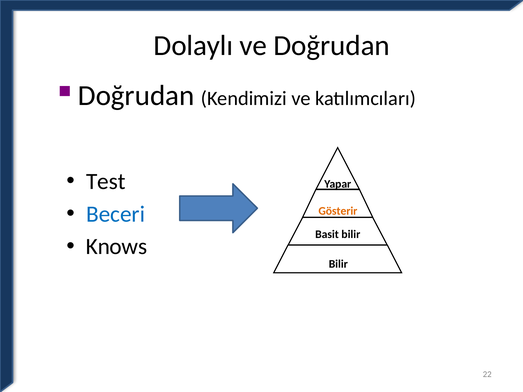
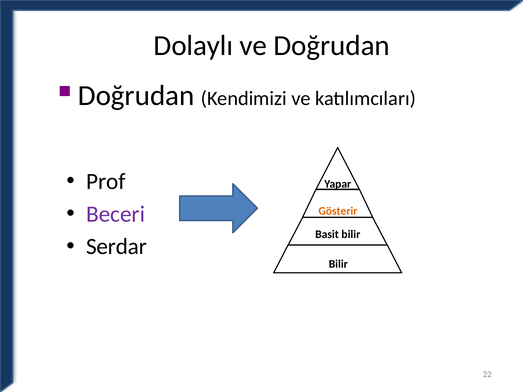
Test: Test -> Prof (106, 182)
Beceri colour: blue -> purple (116, 214)
Knows: Knows -> Serdar (116, 247)
